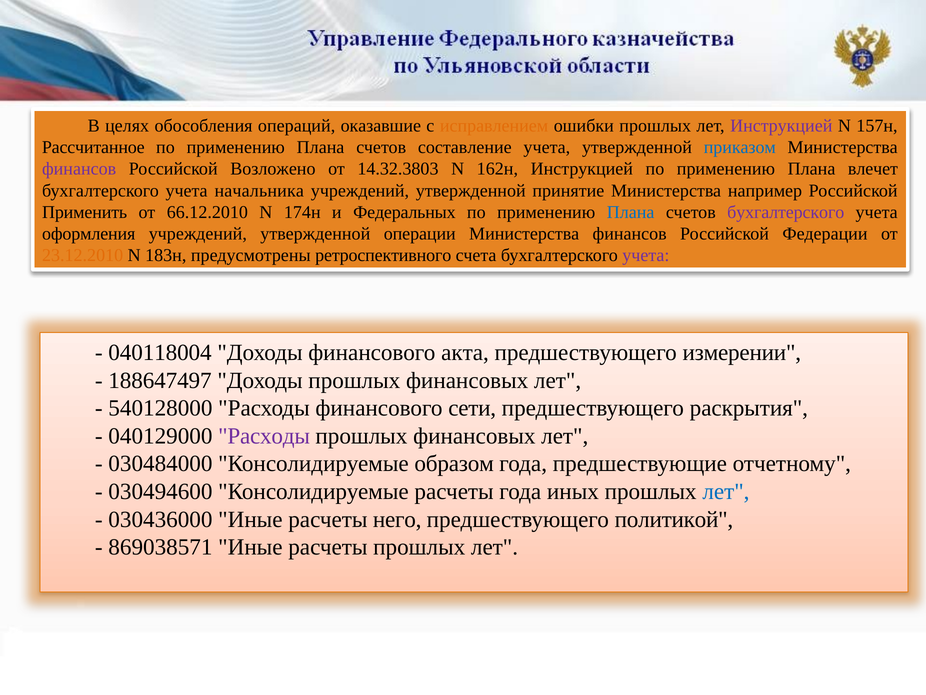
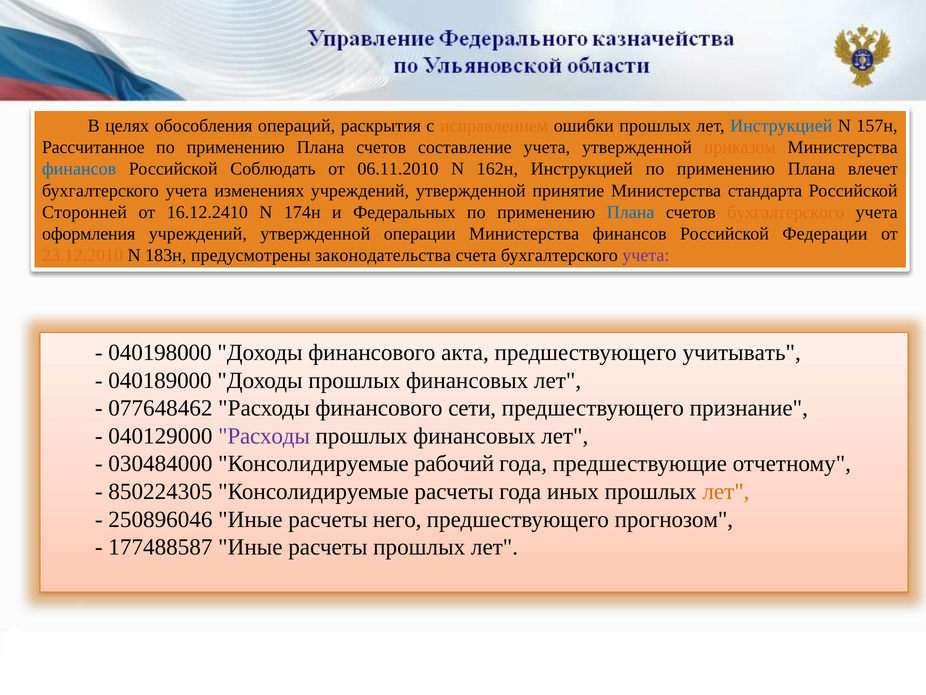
оказавшие: оказавшие -> раскрытия (381, 126)
Инструкцией colour: purple -> blue (781, 126)
приказом colour: blue -> orange (740, 147)
финансов colour: purple -> blue (79, 169)
Возложено: Возложено -> Соблюдать (273, 169)
14.32.3803: 14.32.3803 -> 06.11.2010 (398, 169)
начальника: начальника -> изменениях (259, 190)
например: например -> стандарта (765, 190)
Применить: Применить -> Сторонней (84, 212)
66.12.2010: 66.12.2010 -> 16.12.2410 (207, 212)
бухгалтерского colour: purple -> orange (786, 212)
ретроспективного: ретроспективного -> законодательства (383, 255)
040118004: 040118004 -> 040198000 (160, 352)
измерении: измерении -> учитывать (742, 352)
188647497: 188647497 -> 040189000 (160, 380)
540128000: 540128000 -> 077648462 (160, 408)
раскрытия: раскрытия -> признание (749, 408)
образом: образом -> рабочий (454, 463)
030494600: 030494600 -> 850224305 (160, 491)
лет colour: blue -> orange (726, 491)
030436000: 030436000 -> 250896046 (160, 519)
политикой: политикой -> прогнозом (674, 519)
869038571: 869038571 -> 177488587 (160, 547)
